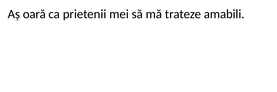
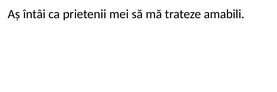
oară: oară -> întâi (34, 14)
